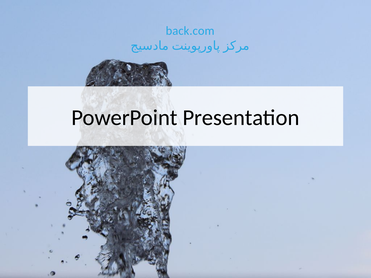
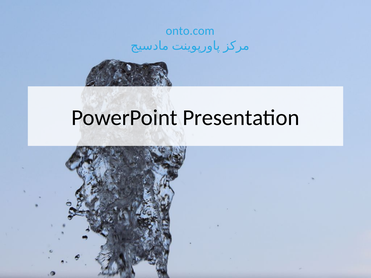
back.com: back.com -> onto.com (190, 31)
